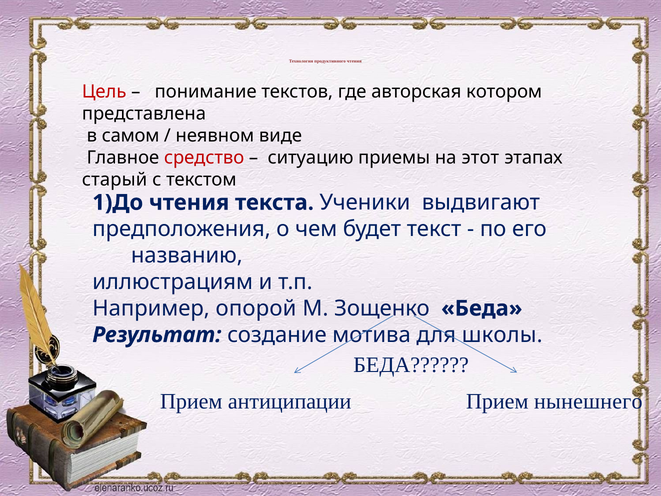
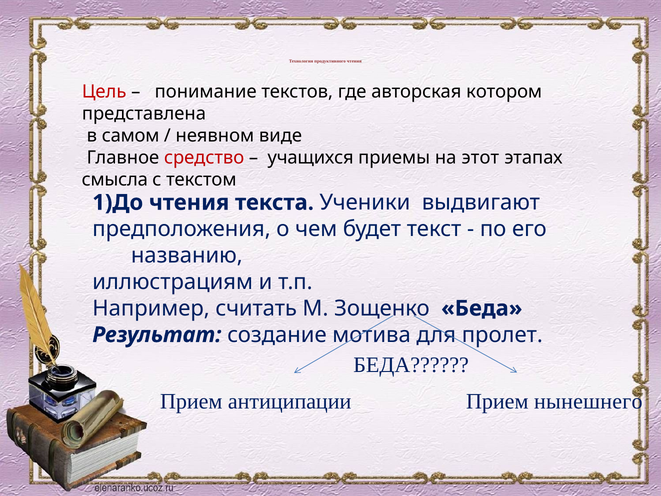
ситуацию: ситуацию -> учащихся (311, 158)
старый: старый -> смысла (115, 180)
опорой: опорой -> считать (256, 308)
школы: школы -> пролет (502, 335)
